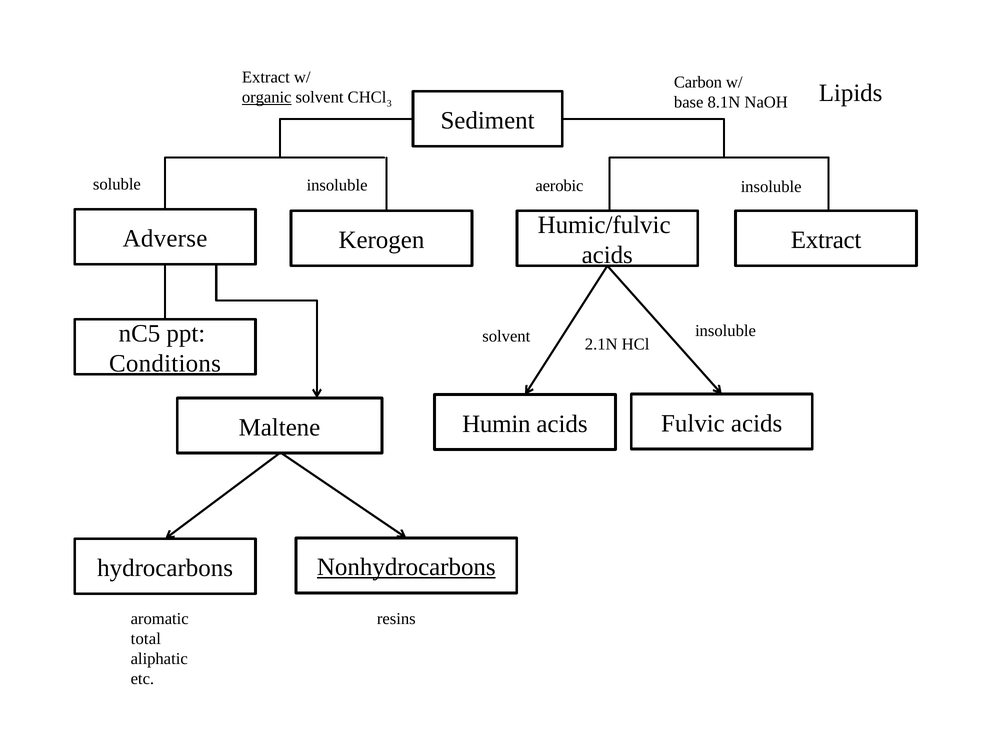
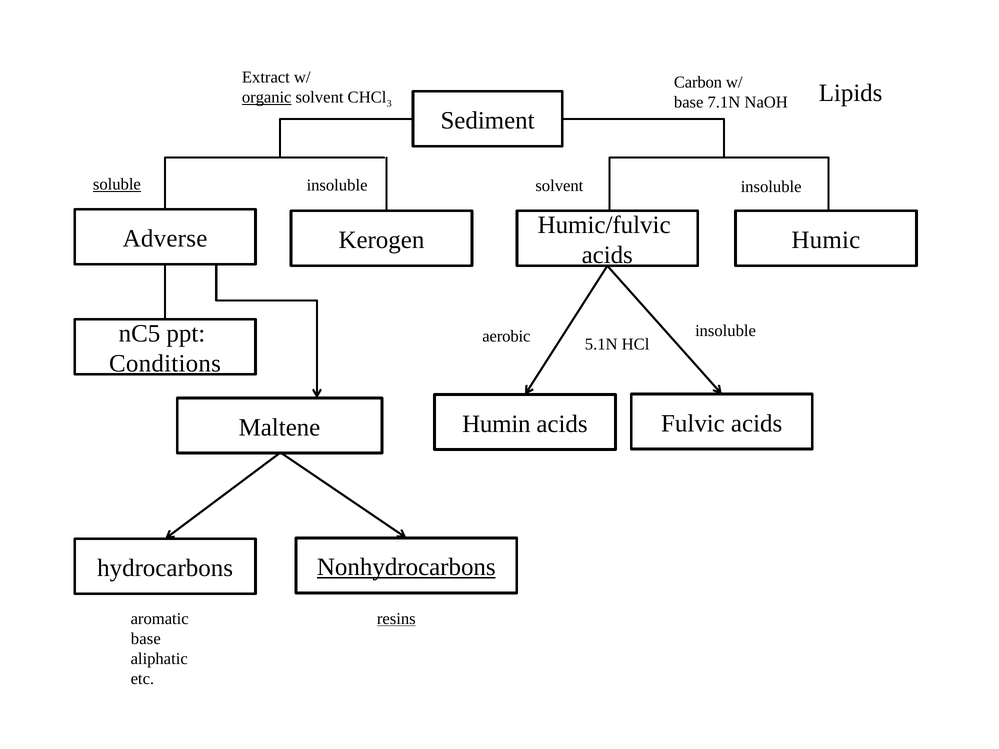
8.1N: 8.1N -> 7.1N (724, 102)
soluble underline: none -> present (117, 184)
insoluble aerobic: aerobic -> solvent (559, 186)
Extract: Extract -> Humic (826, 240)
solvent: solvent -> aerobic (506, 336)
2.1N: 2.1N -> 5.1N (601, 344)
resins underline: none -> present (396, 619)
total: total -> base (146, 639)
